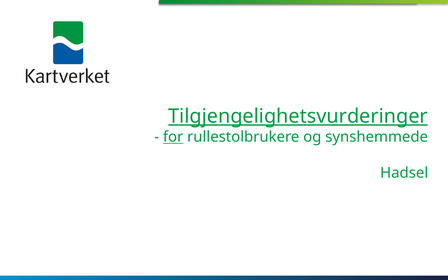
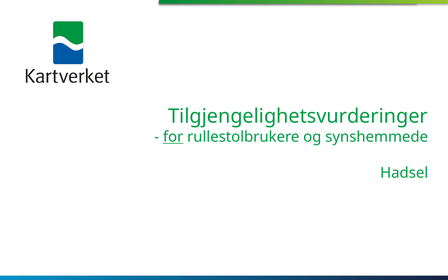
Tilgjengelighetsvurderinger underline: present -> none (298, 116)
